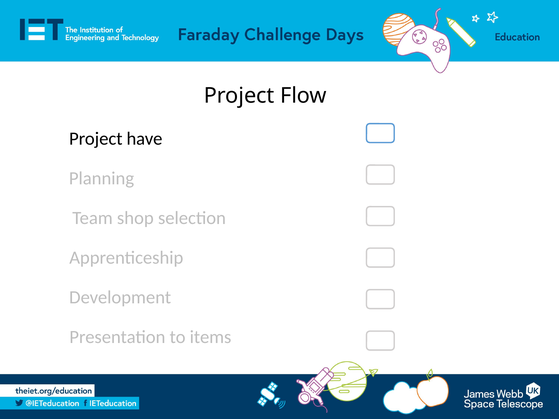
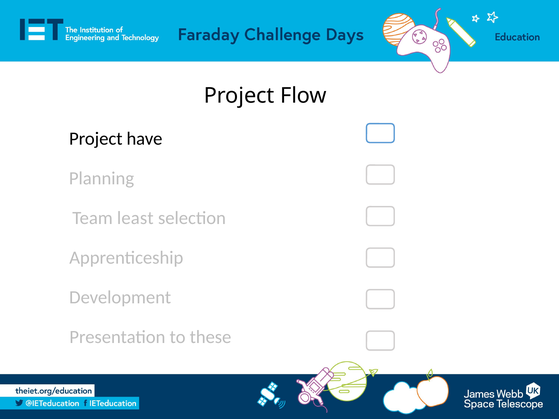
shop: shop -> least (135, 218)
items: items -> these (210, 337)
